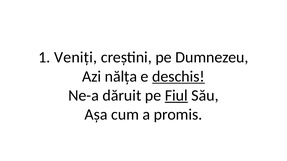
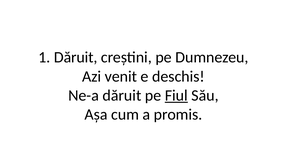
1 Veniți: Veniți -> Dăruit (76, 57)
nălța: nălța -> venit (121, 77)
deschis underline: present -> none (178, 77)
